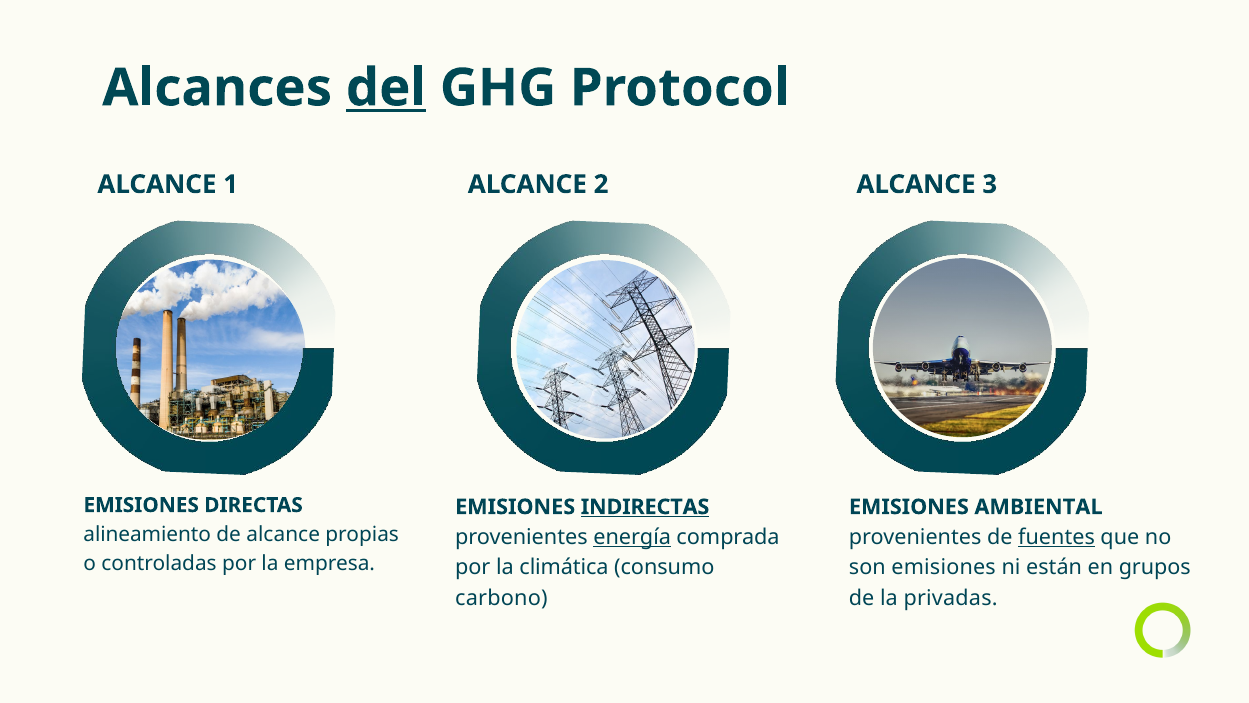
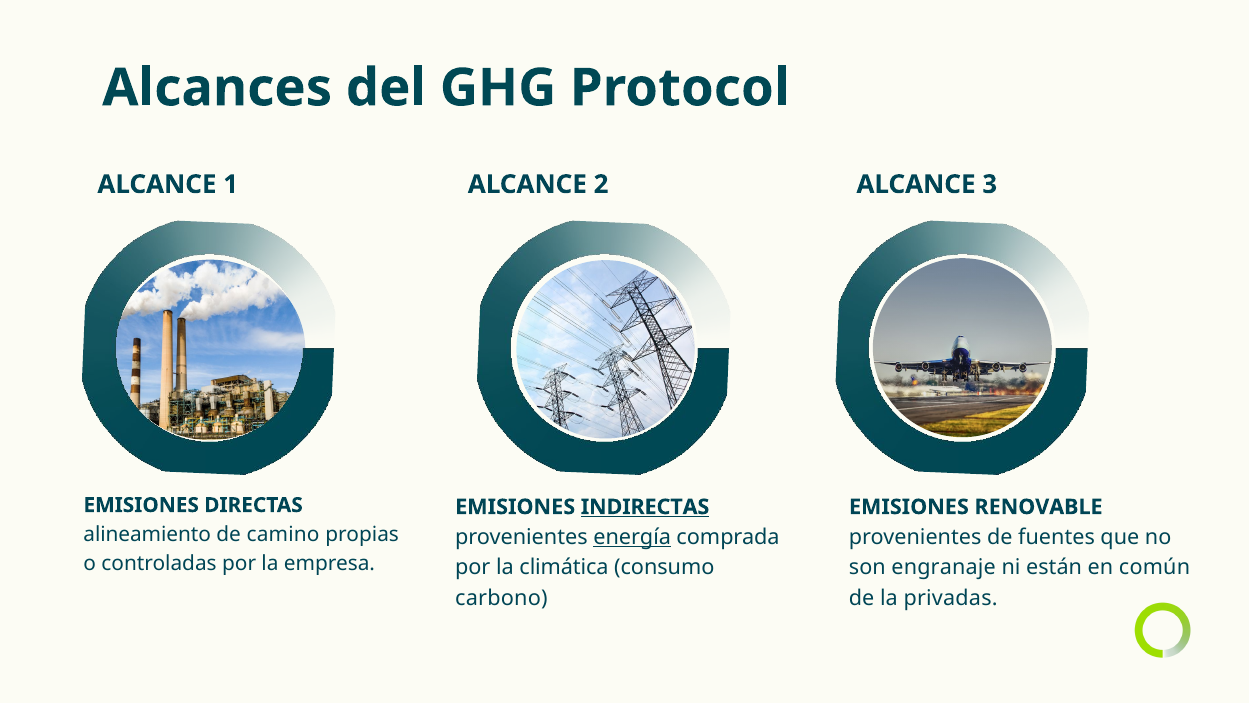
del underline: present -> none (386, 88)
AMBIENTAL: AMBIENTAL -> RENOVABLE (1039, 507)
de alcance: alcance -> camino (283, 534)
fuentes underline: present -> none (1057, 537)
son emisiones: emisiones -> engranaje (944, 567)
grupos: grupos -> común (1155, 567)
